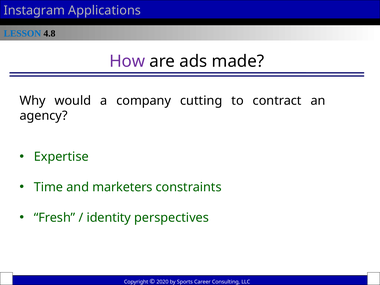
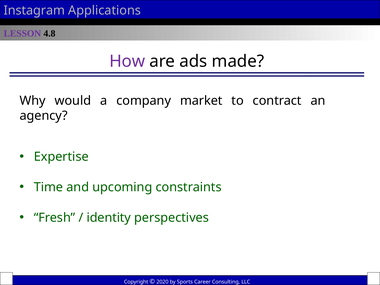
LESSON colour: blue -> purple (22, 34)
cutting: cutting -> market (201, 101)
marketers: marketers -> upcoming (122, 187)
